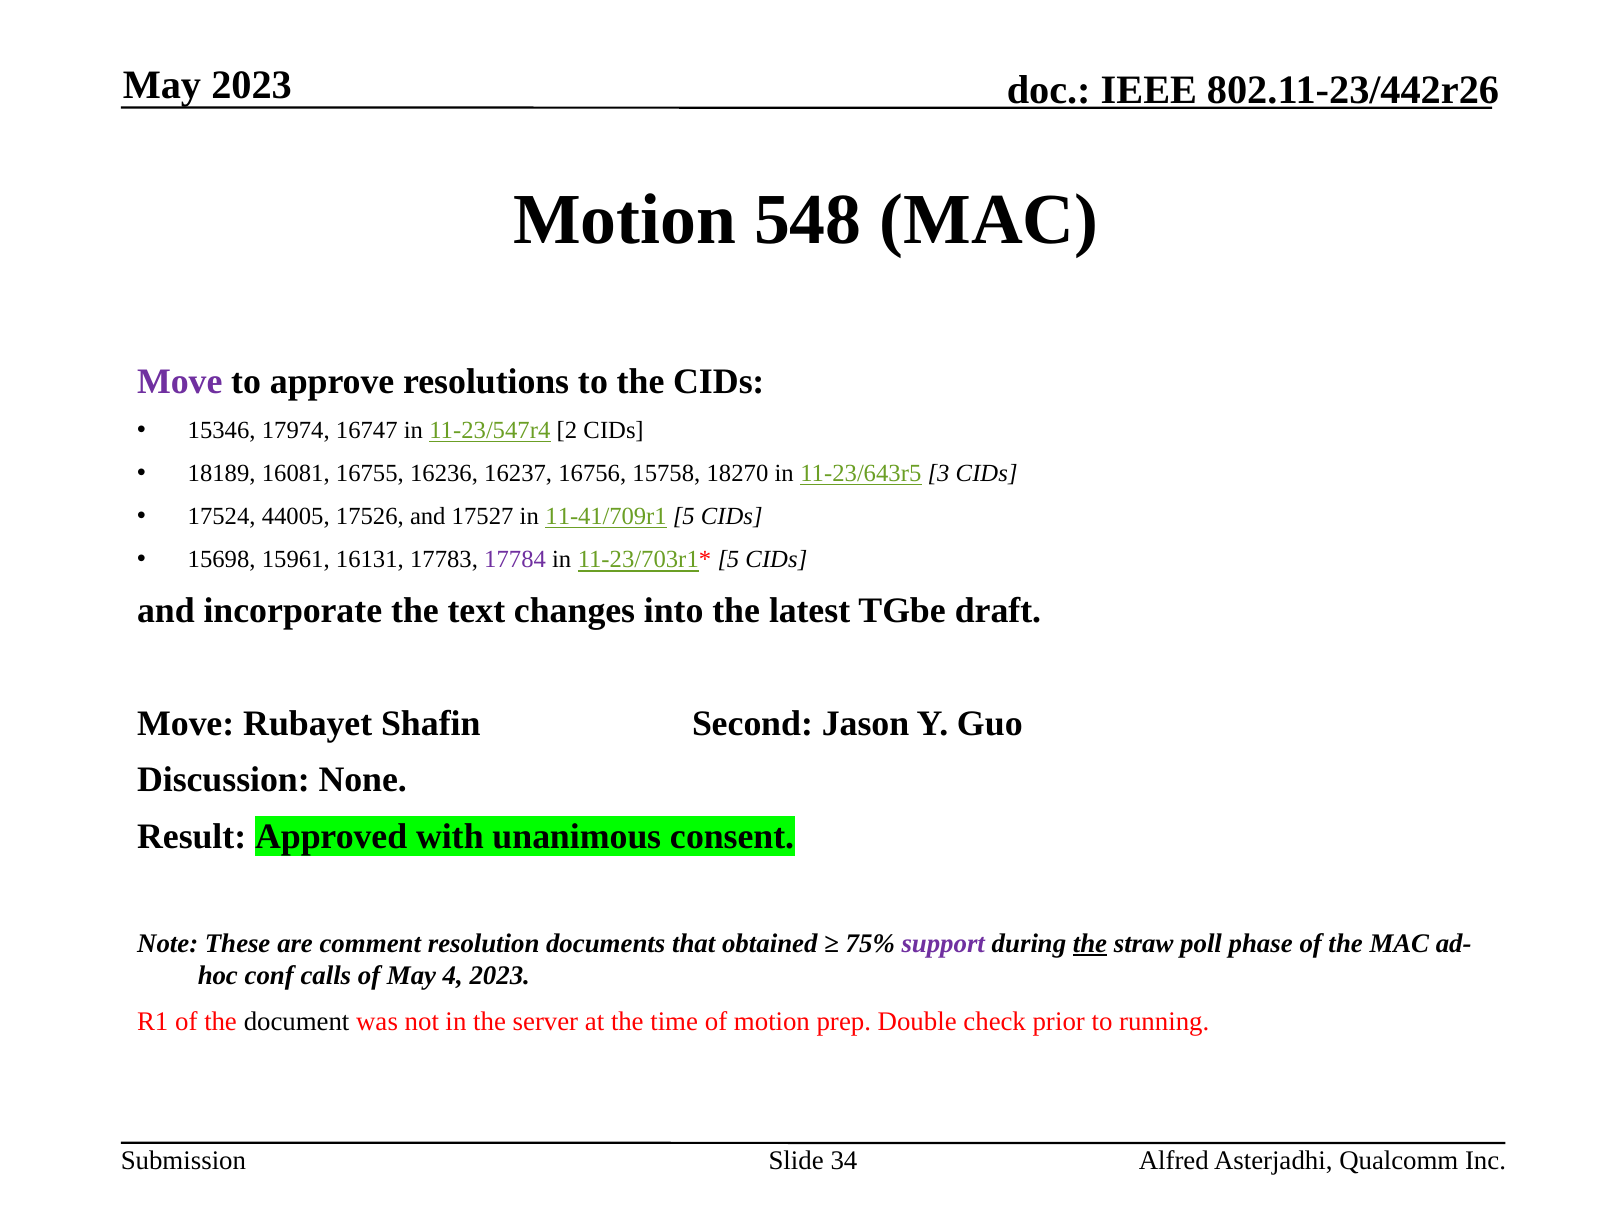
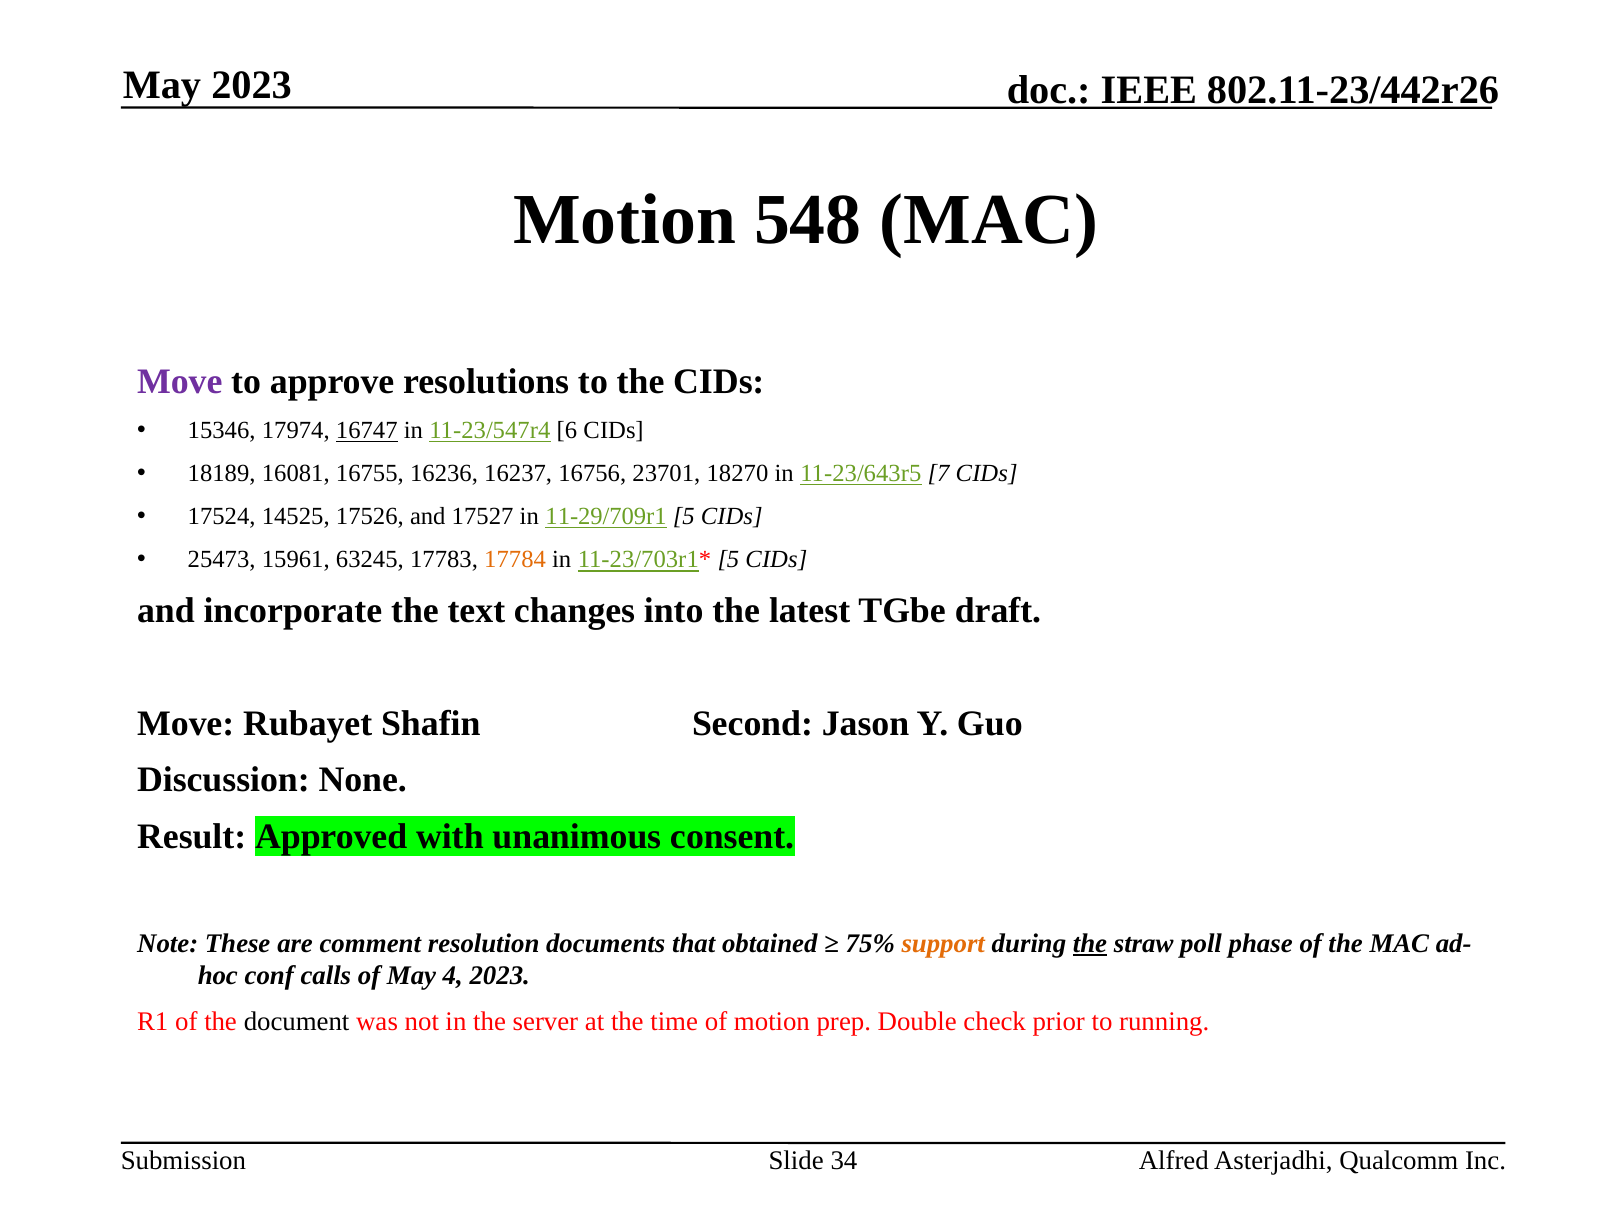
16747 underline: none -> present (367, 431)
2: 2 -> 6 (567, 431)
15758: 15758 -> 23701 (666, 474)
3: 3 -> 7 (939, 474)
44005: 44005 -> 14525 (296, 517)
11-41/709r1: 11-41/709r1 -> 11-29/709r1 (606, 517)
15698: 15698 -> 25473 (222, 560)
16131: 16131 -> 63245 (370, 560)
17784 colour: purple -> orange (515, 560)
support colour: purple -> orange (943, 943)
